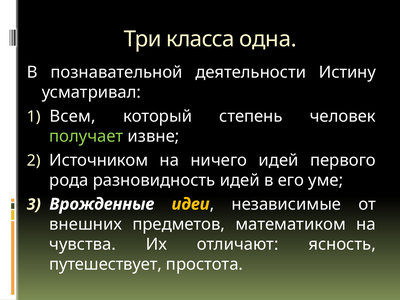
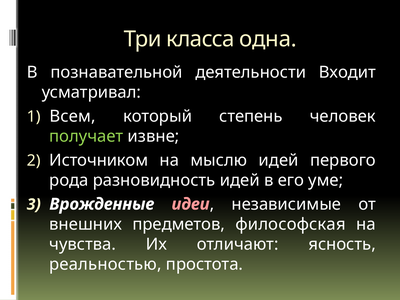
Истину: Истину -> Входит (347, 73)
ничего: ничего -> мыслю (219, 160)
идеи colour: yellow -> pink (191, 204)
математиком: математиком -> философская (291, 224)
путешествует: путешествует -> реальностью (105, 264)
